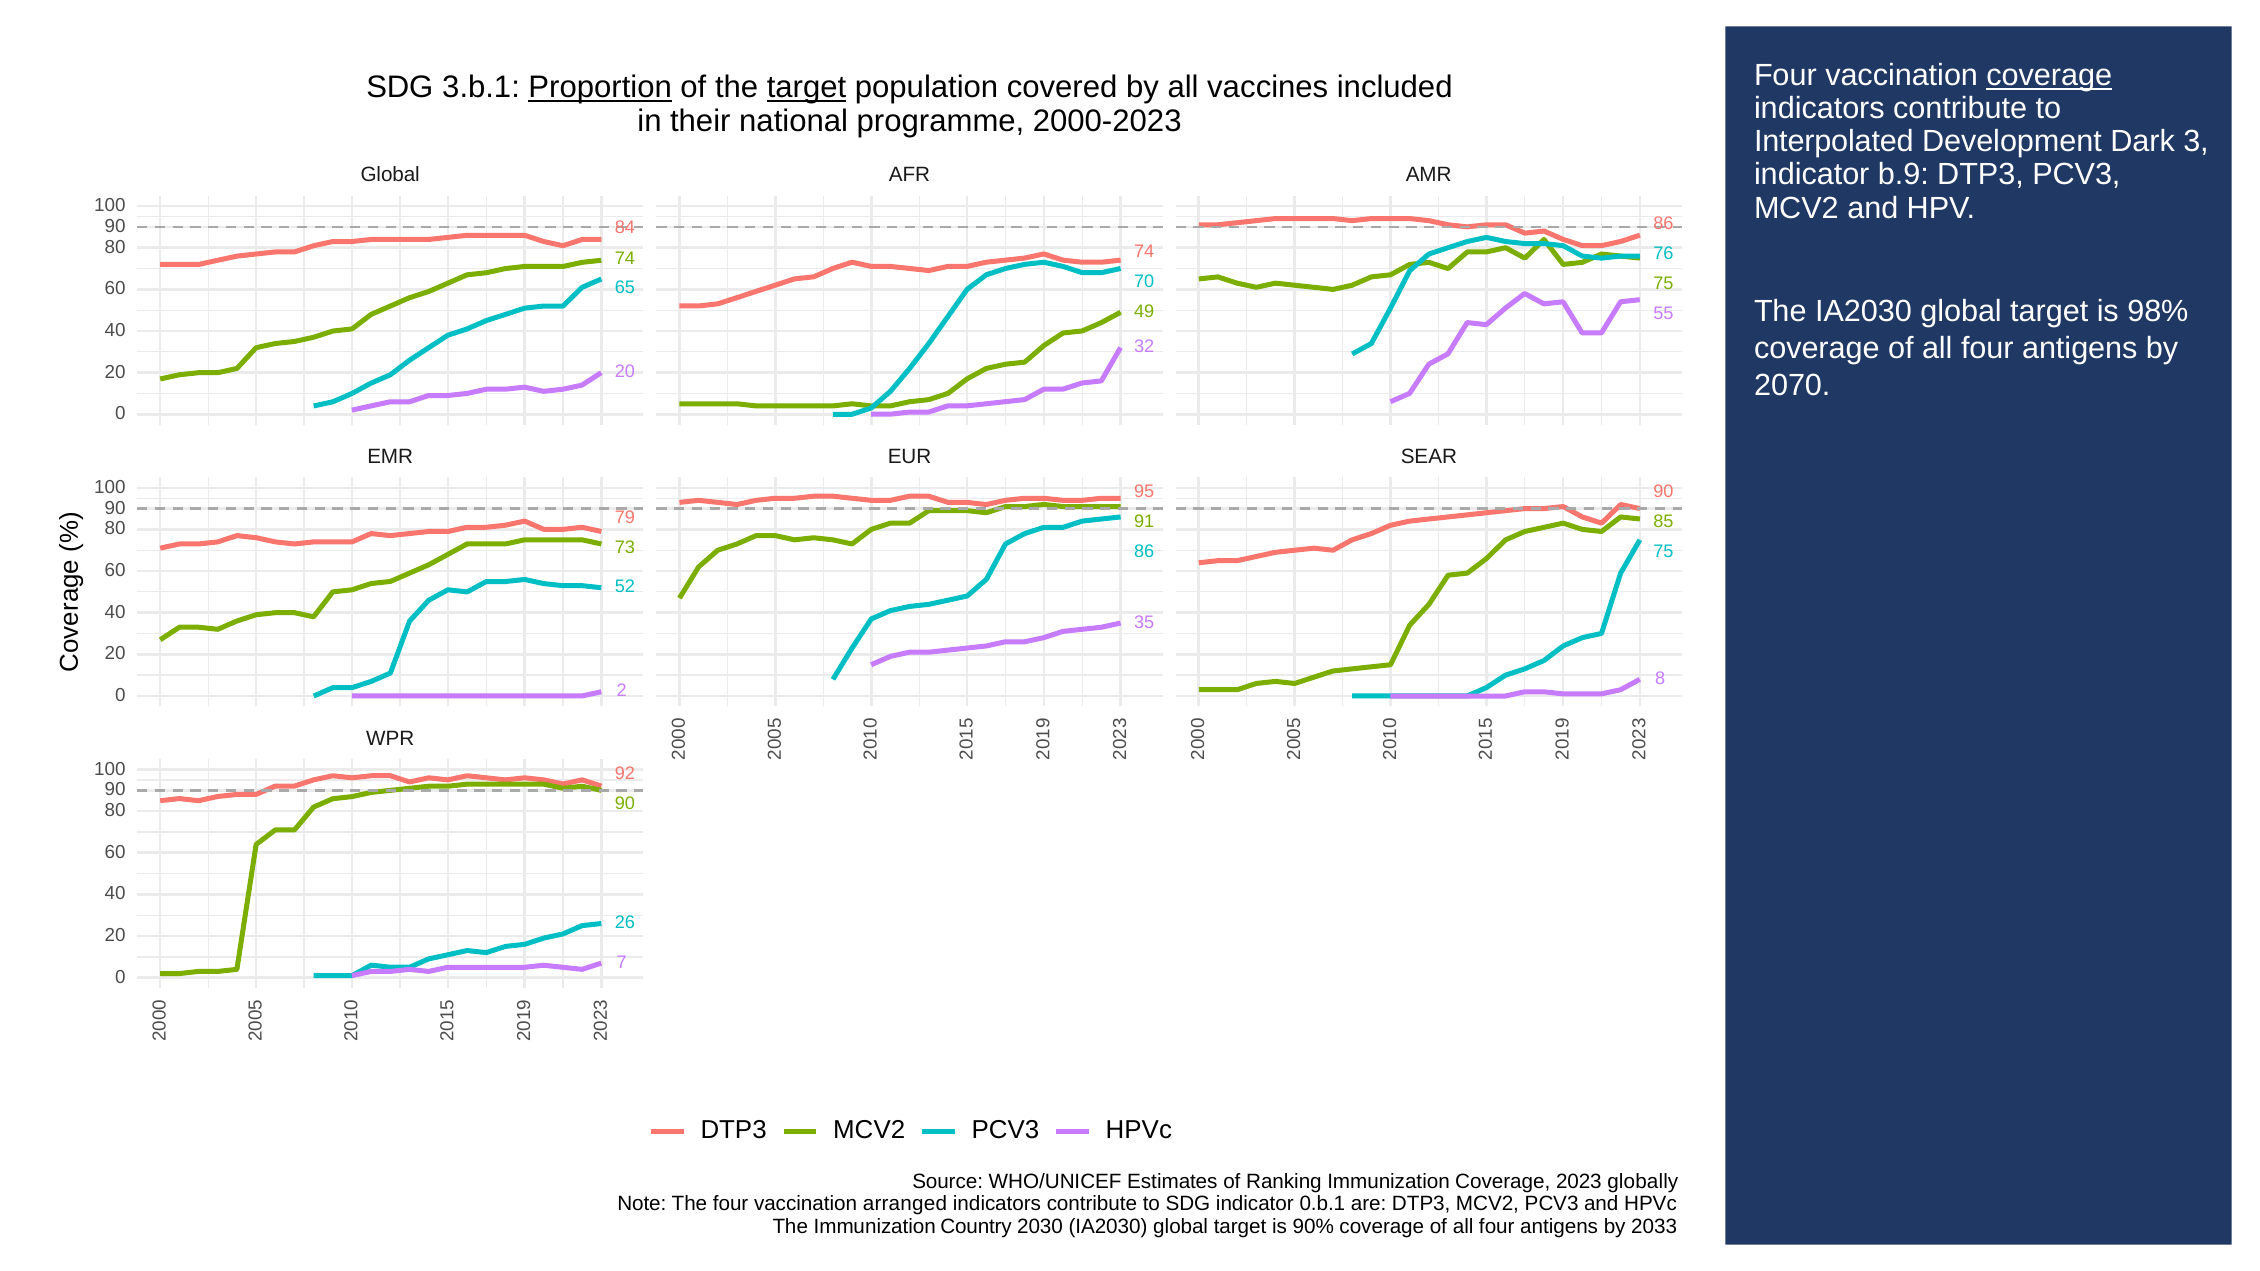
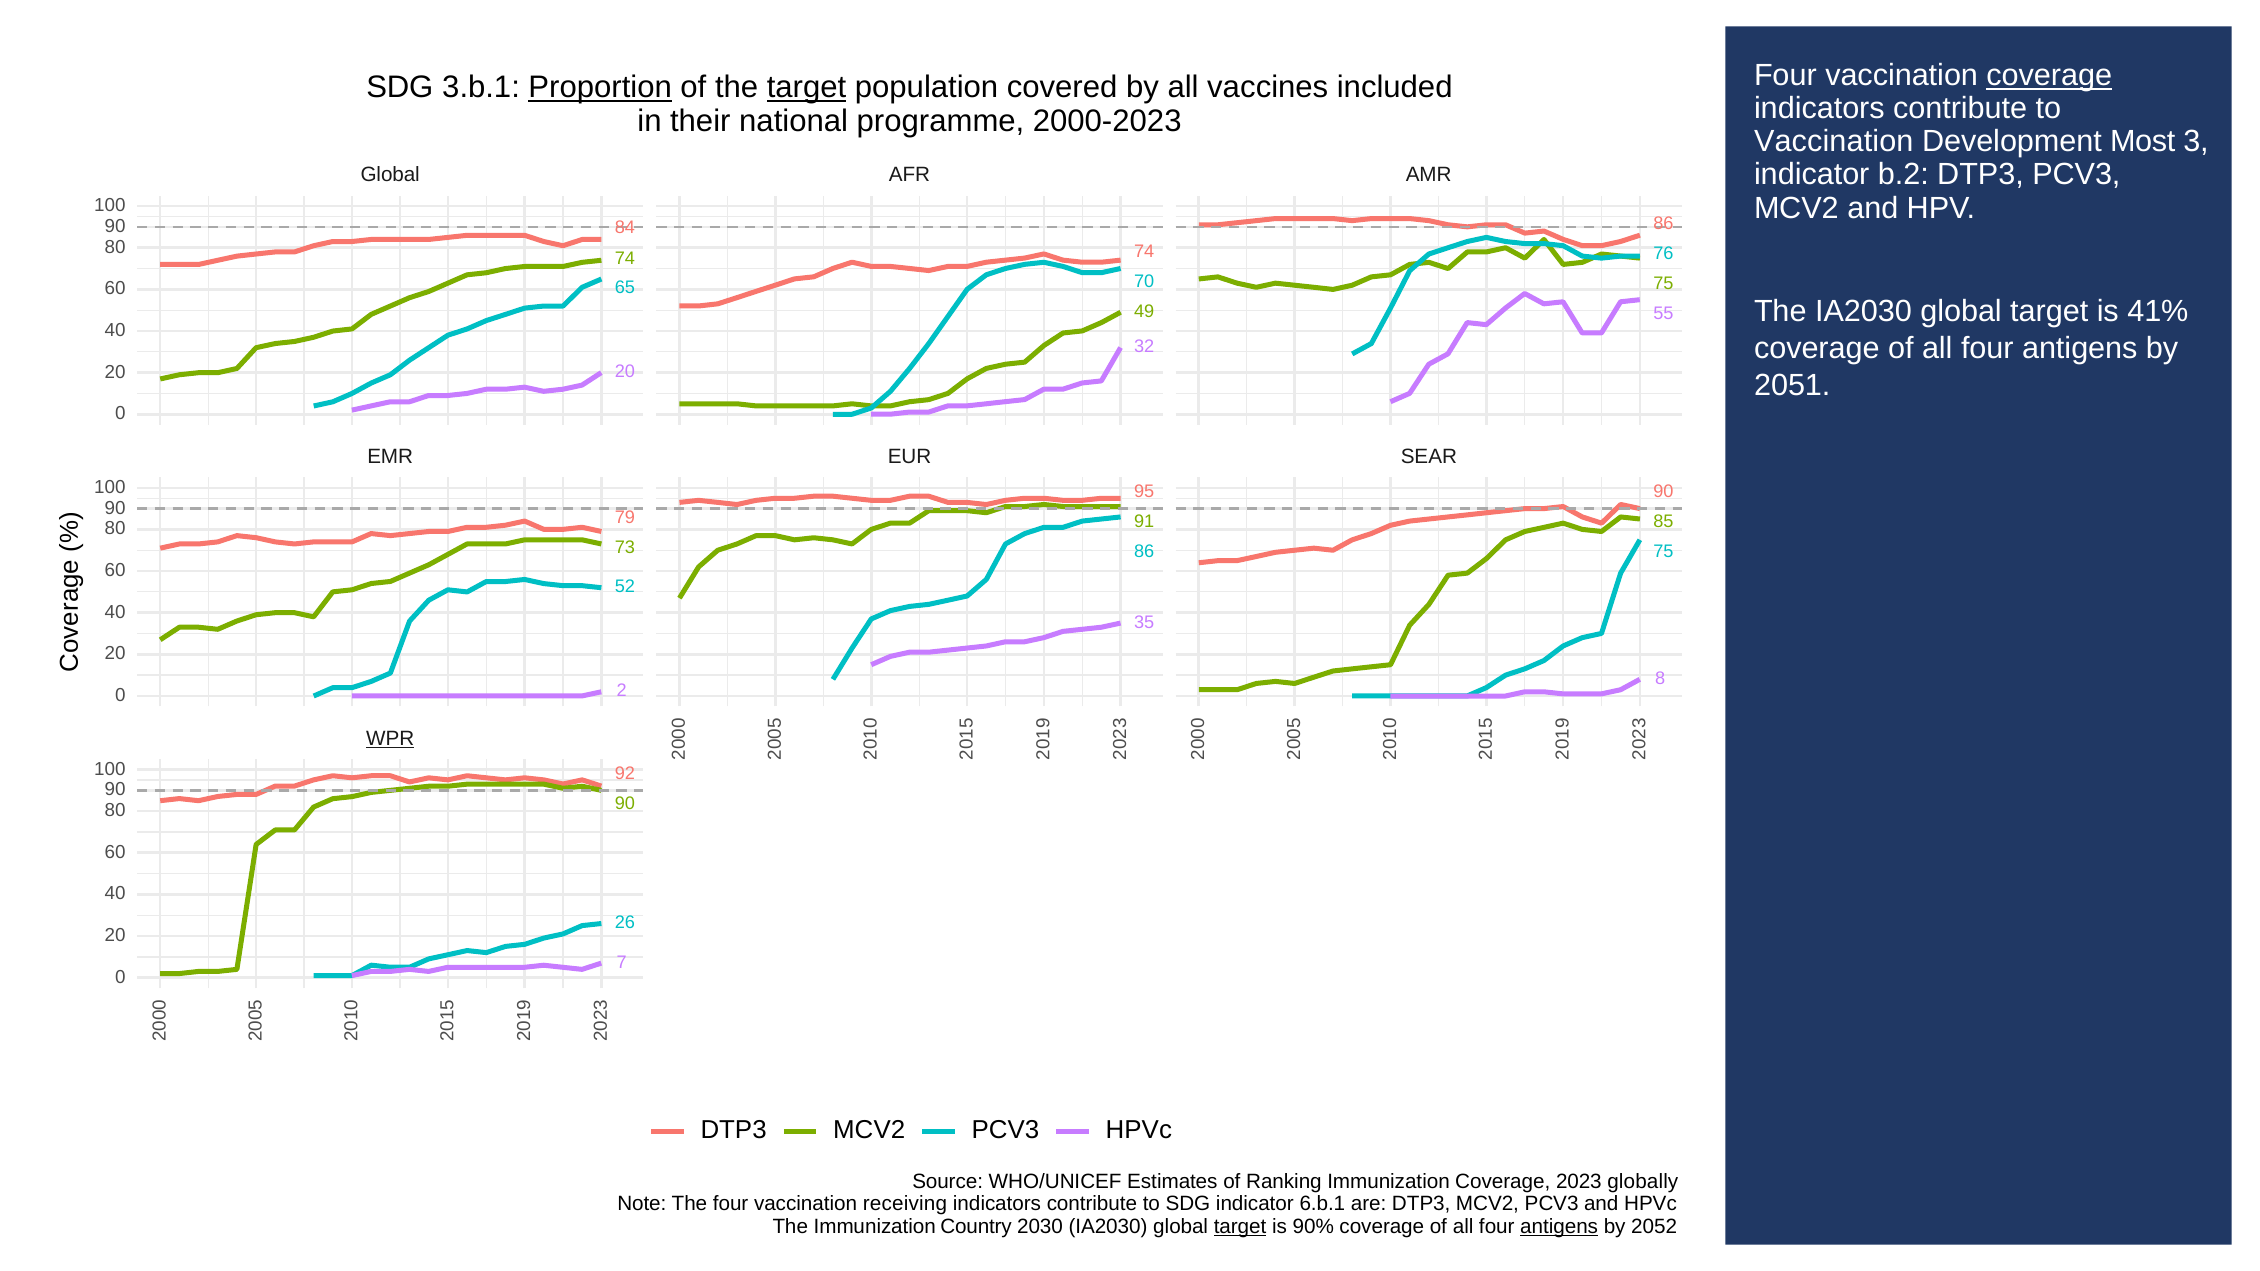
Interpolated: Interpolated -> Vaccination (1834, 142)
Dark: Dark -> Most (2143, 142)
b.9: b.9 -> b.2 (1903, 175)
98%: 98% -> 41% (2158, 312)
2070: 2070 -> 2051 (1792, 385)
WPR underline: none -> present (390, 739)
arranged: arranged -> receiving (905, 1204)
0.b.1: 0.b.1 -> 6.b.1 (1322, 1204)
target underline: none -> present (1240, 1227)
antigens underline: none -> present (1559, 1227)
2033: 2033 -> 2052 (1654, 1227)
